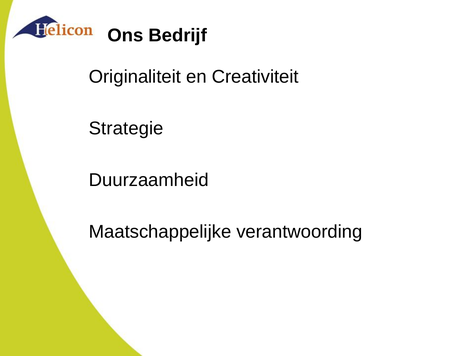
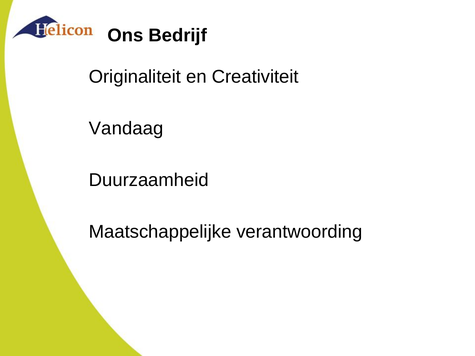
Strategie: Strategie -> Vandaag (126, 129)
